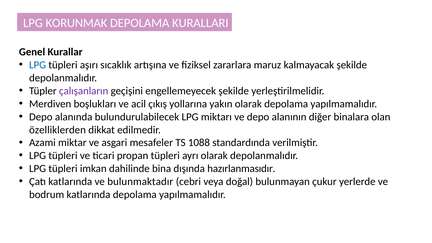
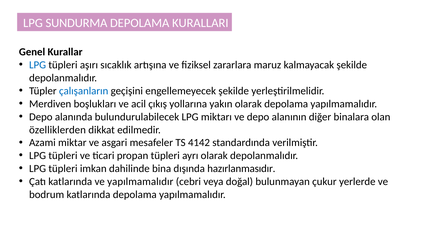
KORUNMAK: KORUNMAK -> SUNDURMA (76, 23)
çalışanların colour: purple -> blue (84, 91)
1088: 1088 -> 4142 (199, 143)
ve bulunmaktadır: bulunmaktadır -> yapılmamalıdır (140, 182)
